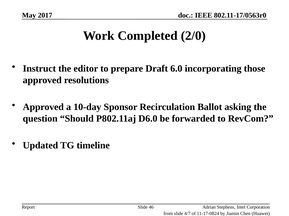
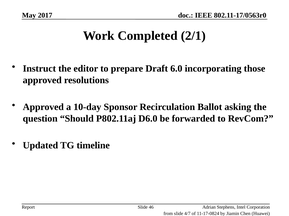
2/0: 2/0 -> 2/1 (193, 36)
